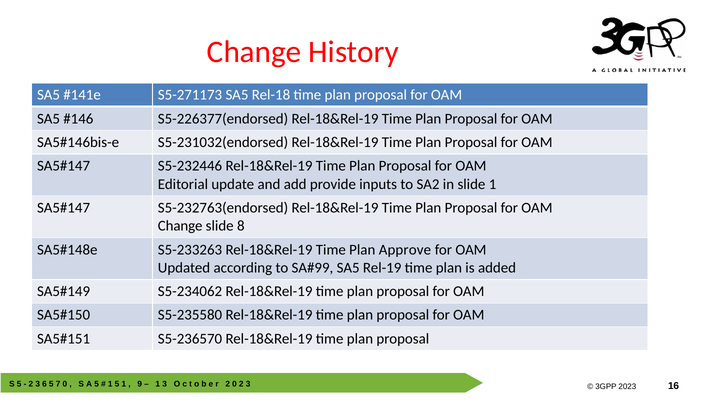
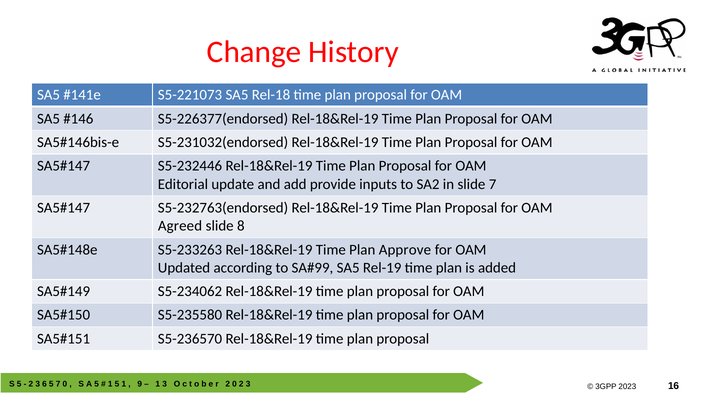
S5-271173: S5-271173 -> S5-221073 (190, 95)
slide 1: 1 -> 7 (493, 184)
Change: Change -> Agreed (180, 226)
